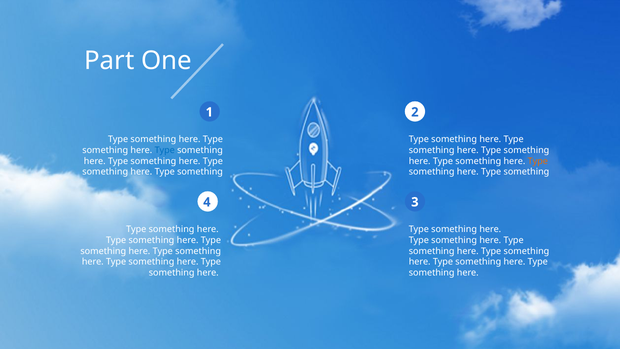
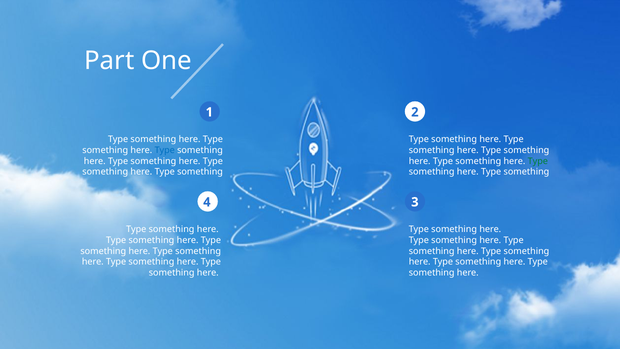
Type colour: orange -> green (538, 161)
